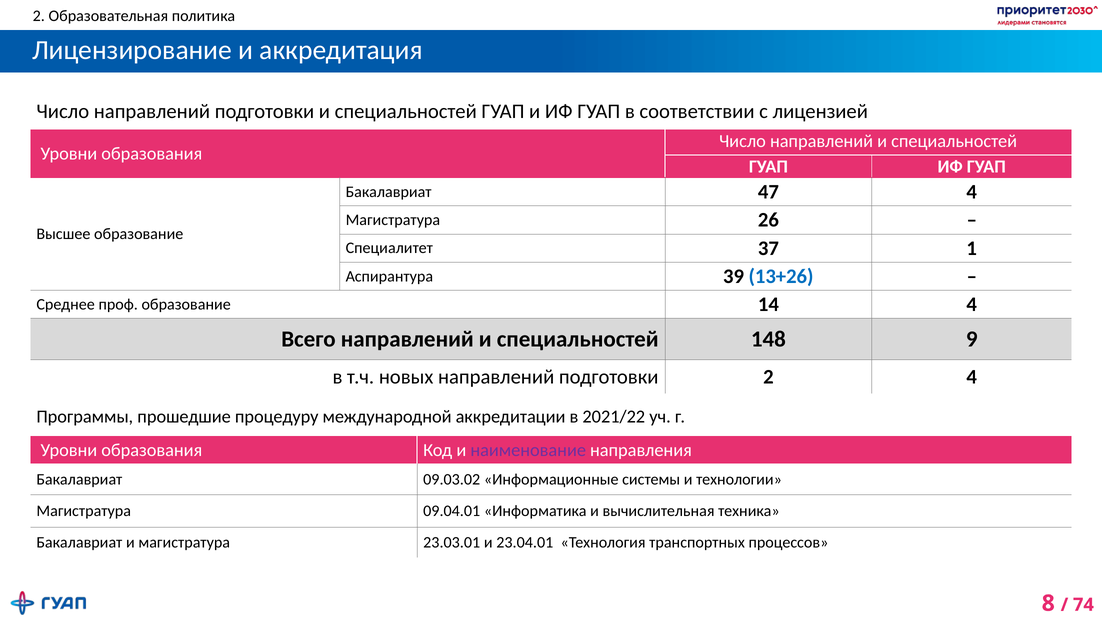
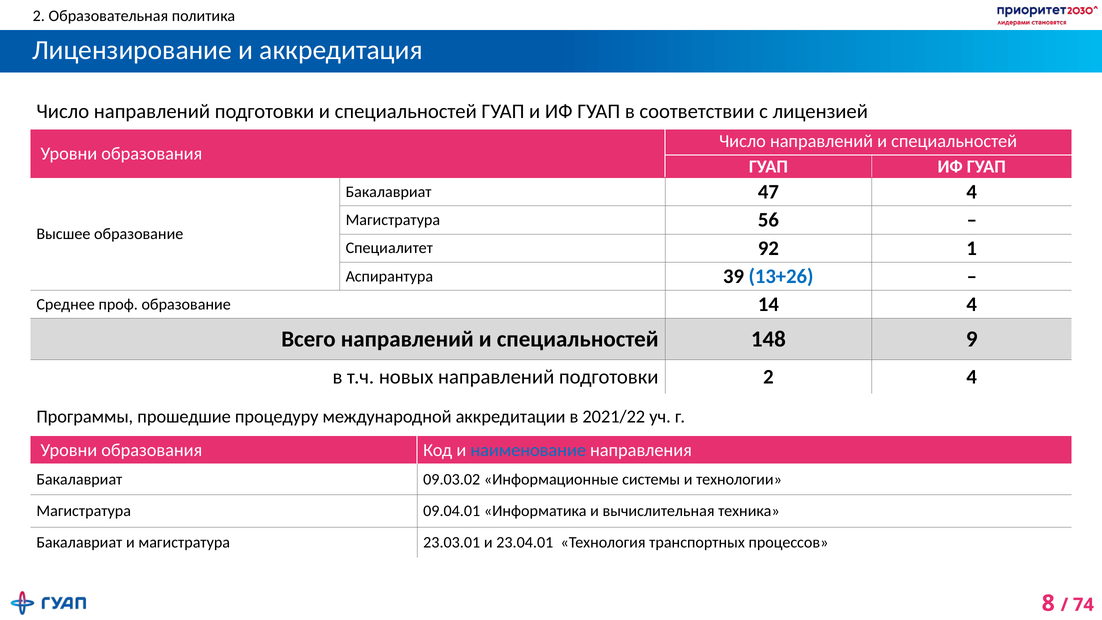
26: 26 -> 56 (768, 220)
37: 37 -> 92 (768, 248)
наименование colour: purple -> blue (528, 450)
